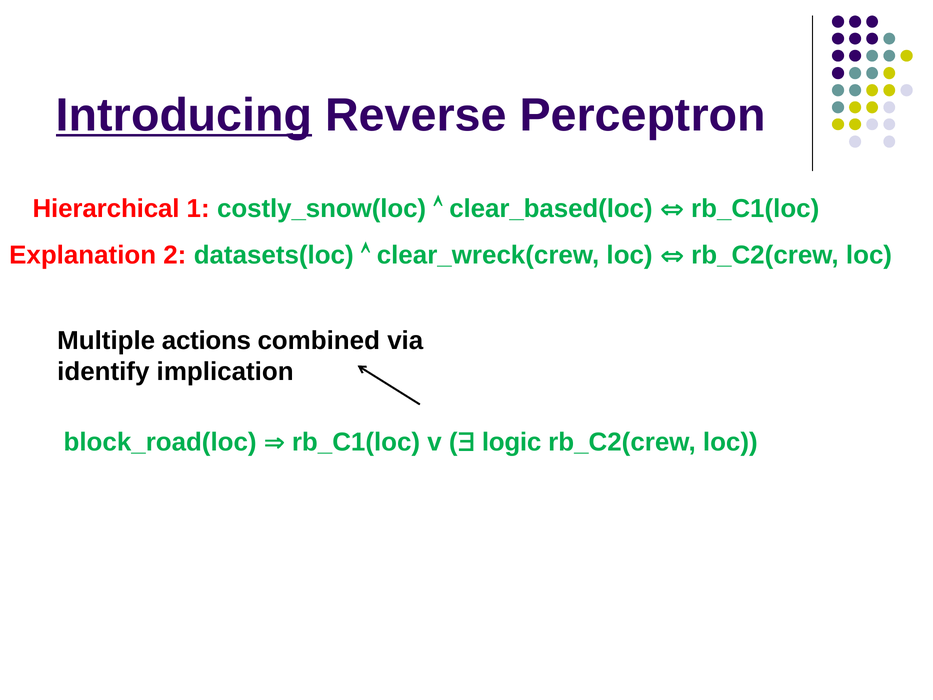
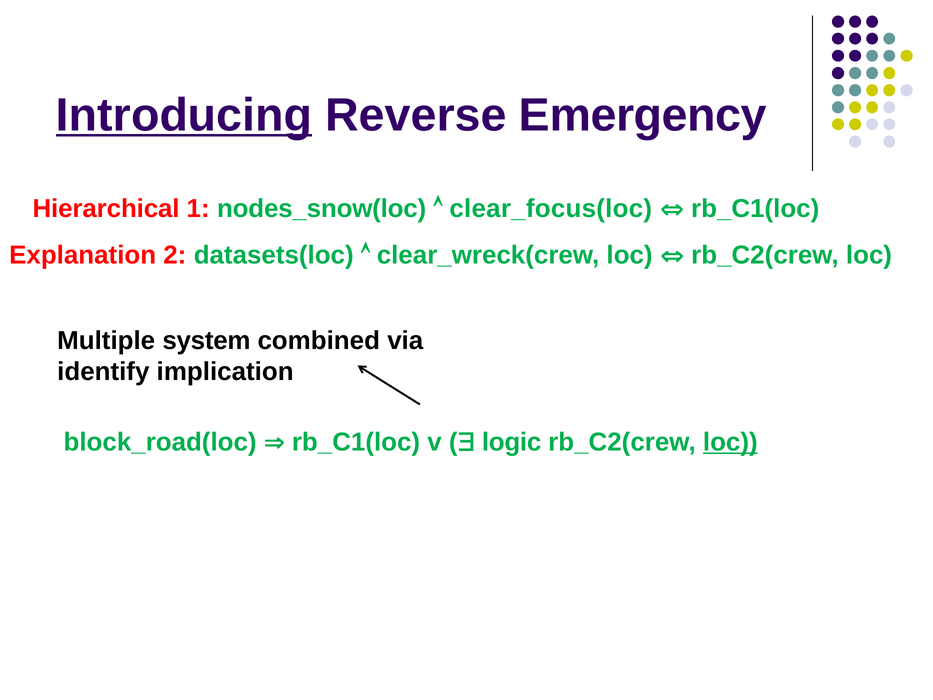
Perceptron: Perceptron -> Emergency (643, 115)
costly_snow(loc: costly_snow(loc -> nodes_snow(loc (322, 209)
clear_based(loc: clear_based(loc -> clear_focus(loc (551, 209)
actions: actions -> system (206, 341)
loc underline: none -> present (730, 442)
